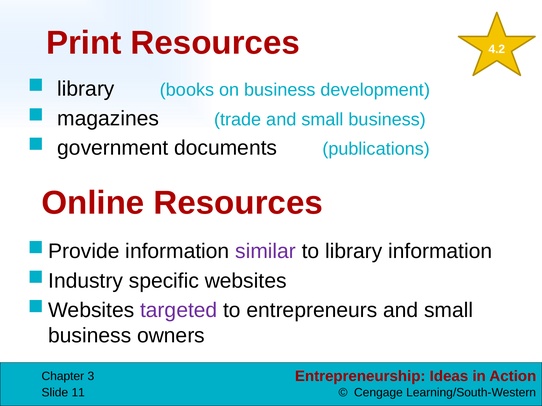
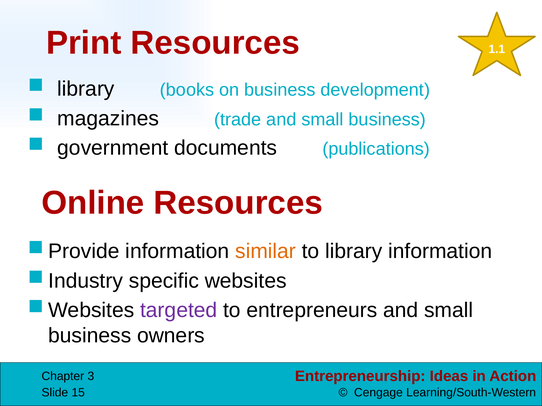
4.2: 4.2 -> 1.1 (497, 49)
similar colour: purple -> orange (266, 252)
11: 11 -> 15 (78, 393)
